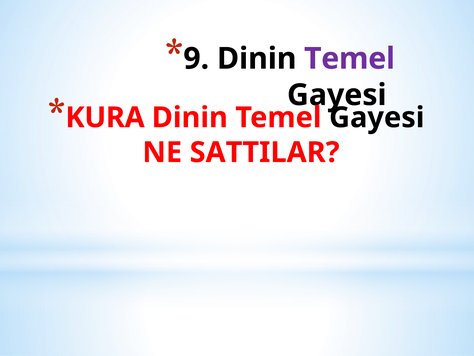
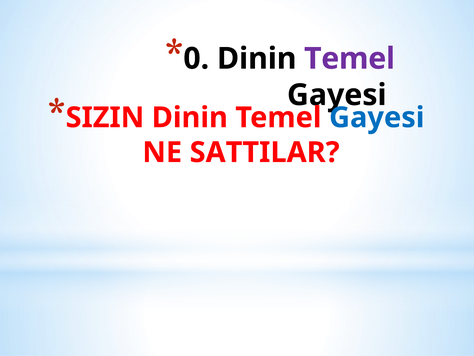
9: 9 -> 0 (196, 59)
KURA: KURA -> SIZIN (105, 117)
Gayesi colour: black -> blue (377, 117)
